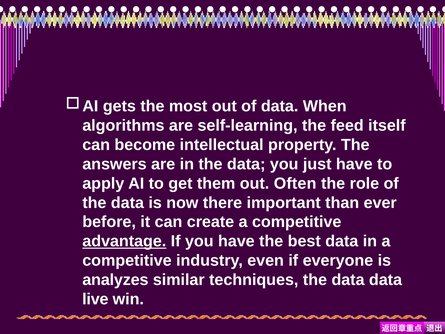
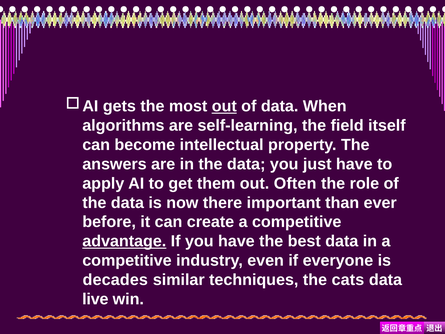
out underline: none -> present (224, 106)
feed: feed -> field (347, 125)
analyzes: analyzes -> decades (115, 280)
techniques the data: data -> cats (348, 280)
